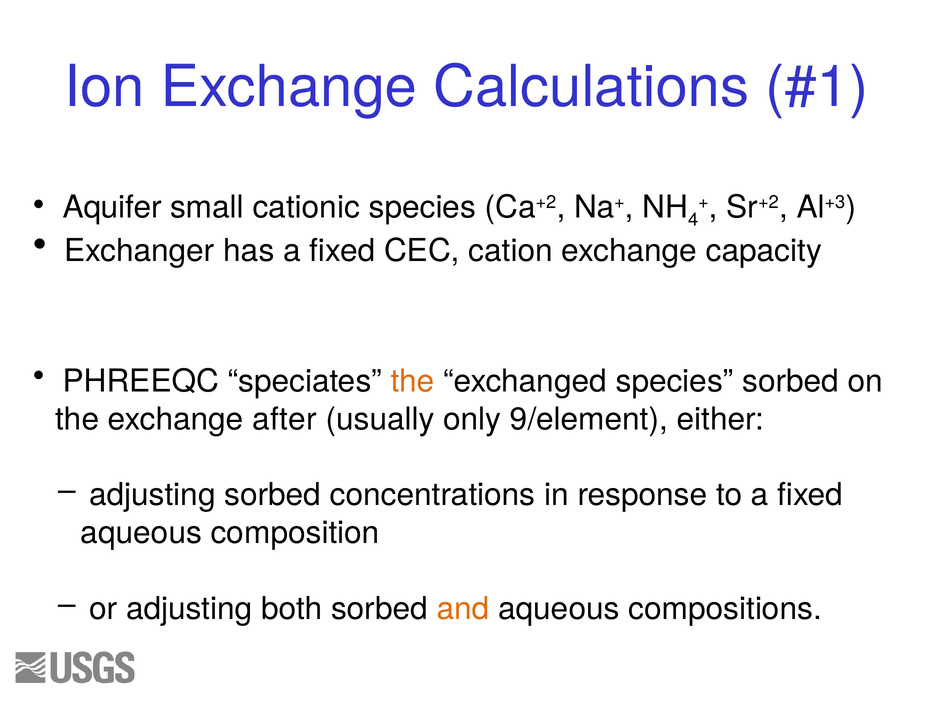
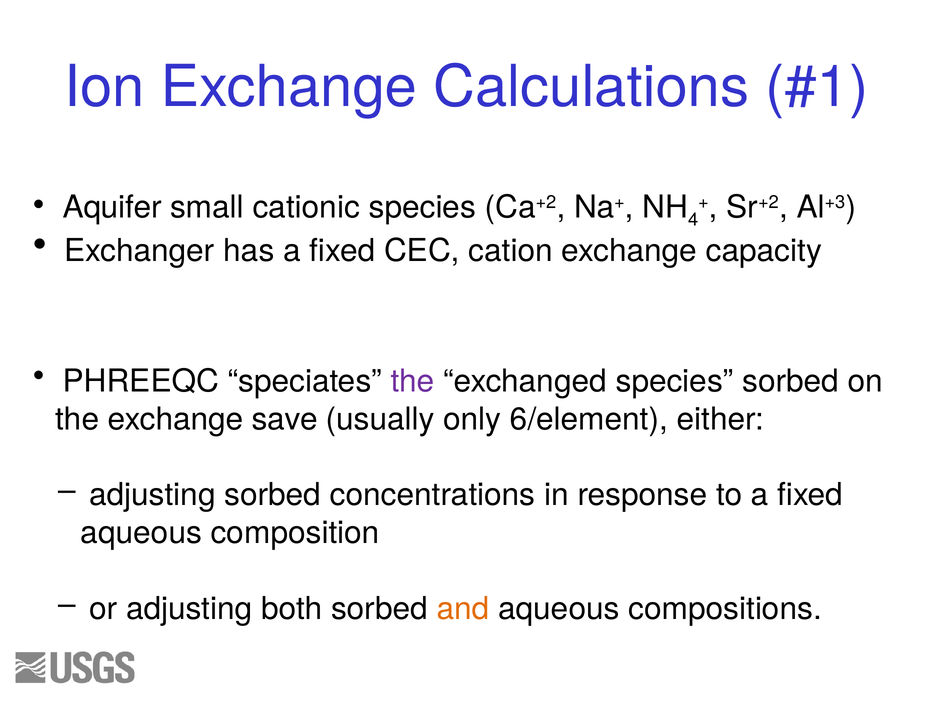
the colour: orange -> purple (413, 382)
after: after -> save (285, 420)
9/element: 9/element -> 6/element (589, 420)
